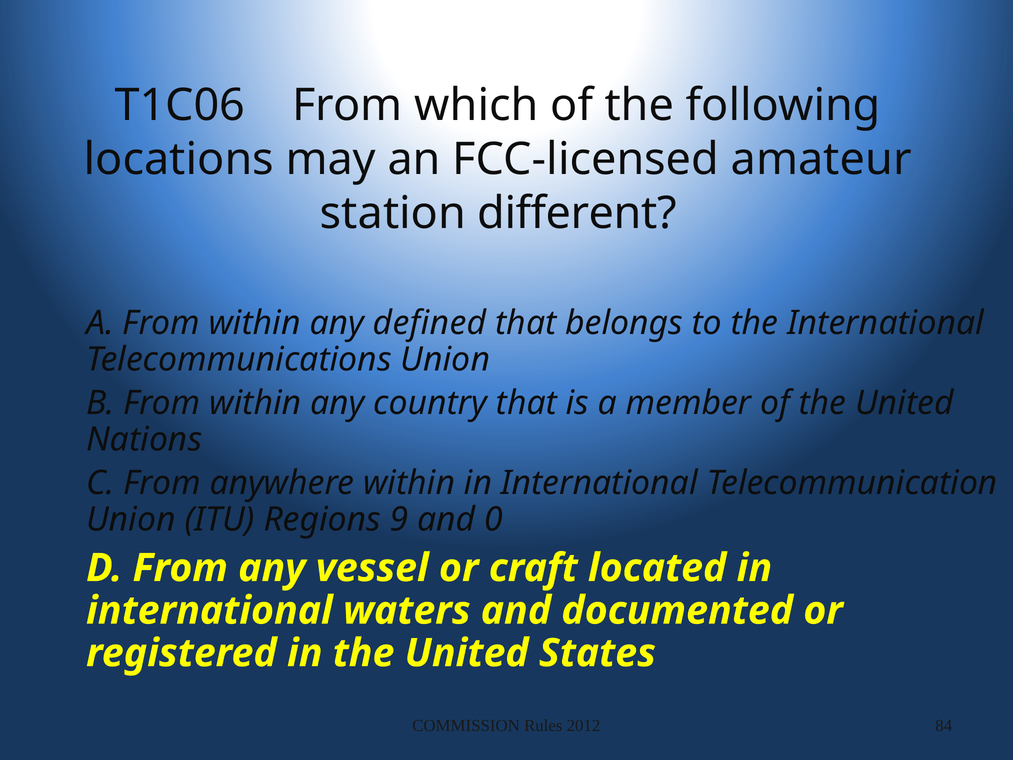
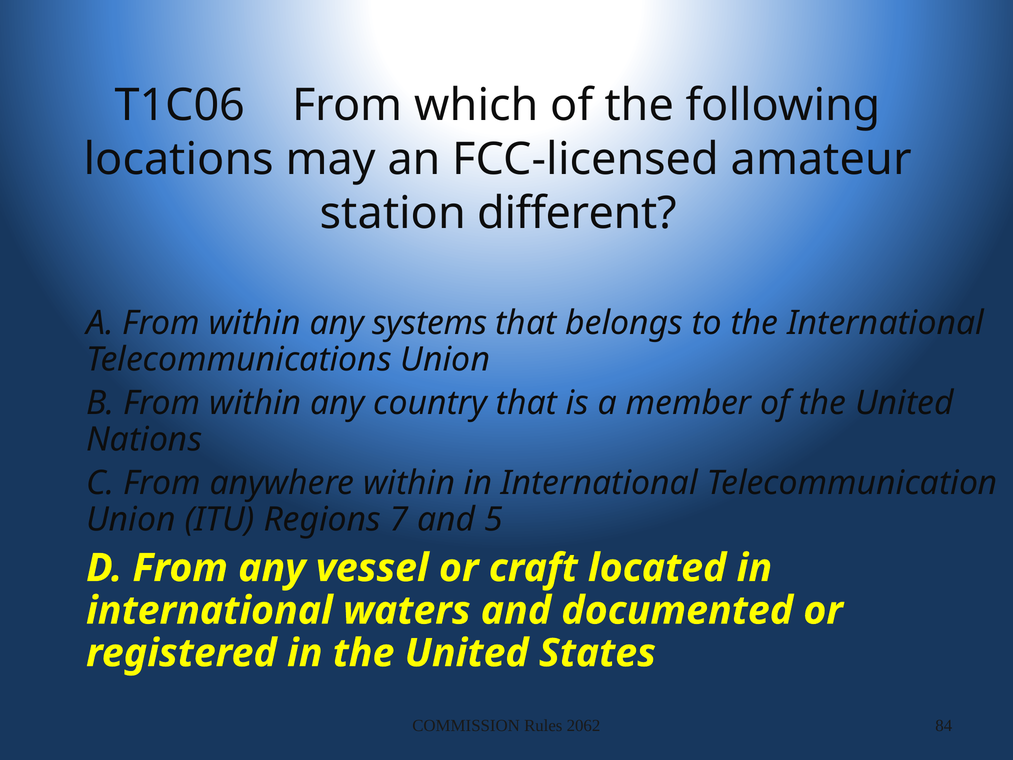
defined: defined -> systems (430, 323)
9: 9 -> 7 (399, 520)
0: 0 -> 5 (494, 520)
2012: 2012 -> 2062 (584, 726)
